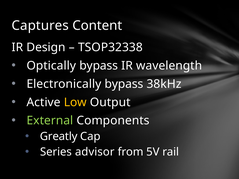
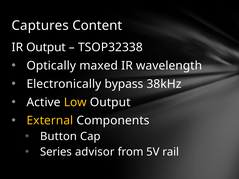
IR Design: Design -> Output (46, 47)
Optically bypass: bypass -> maxed (99, 66)
External colour: light green -> yellow (50, 121)
Greatly: Greatly -> Button (59, 137)
